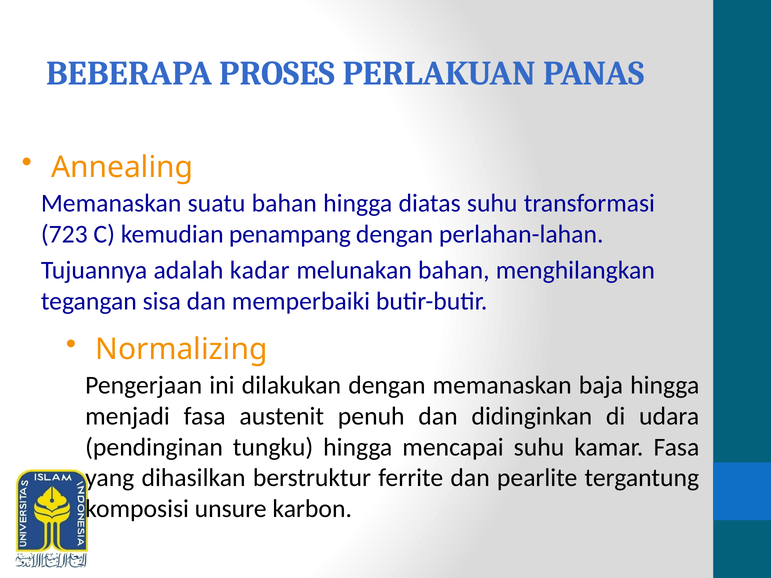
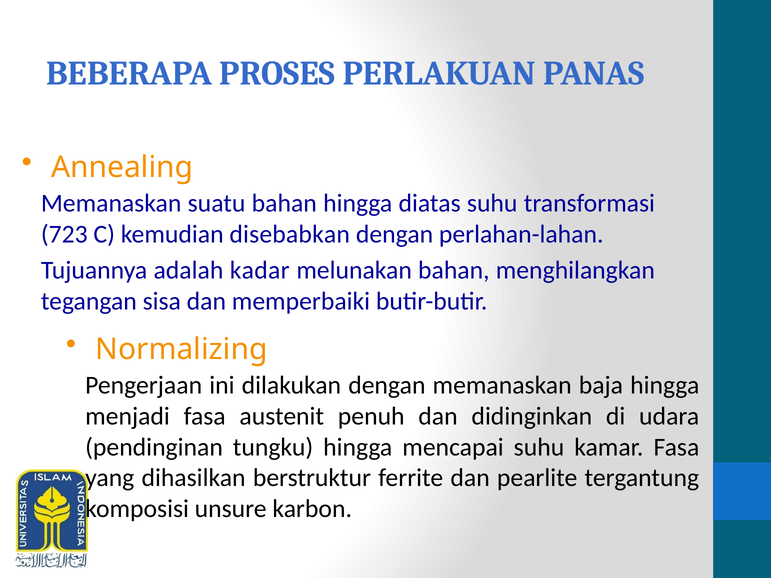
penampang: penampang -> disebabkan (290, 234)
